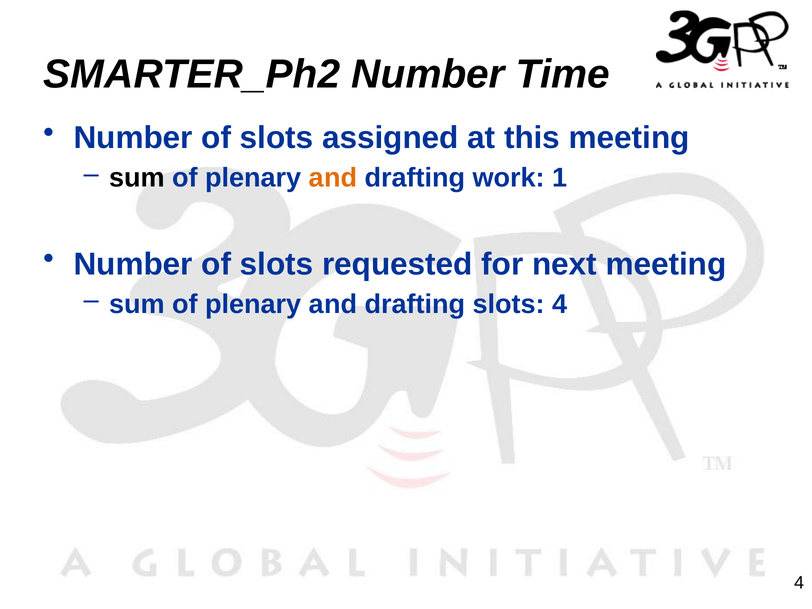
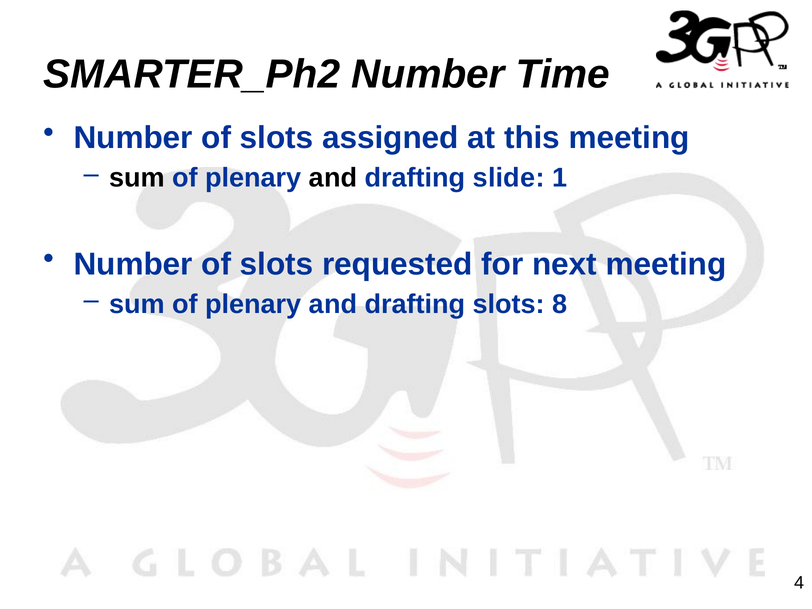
and colour: orange -> black (333, 178)
work: work -> slide (509, 178)
slots 4: 4 -> 8 (560, 304)
